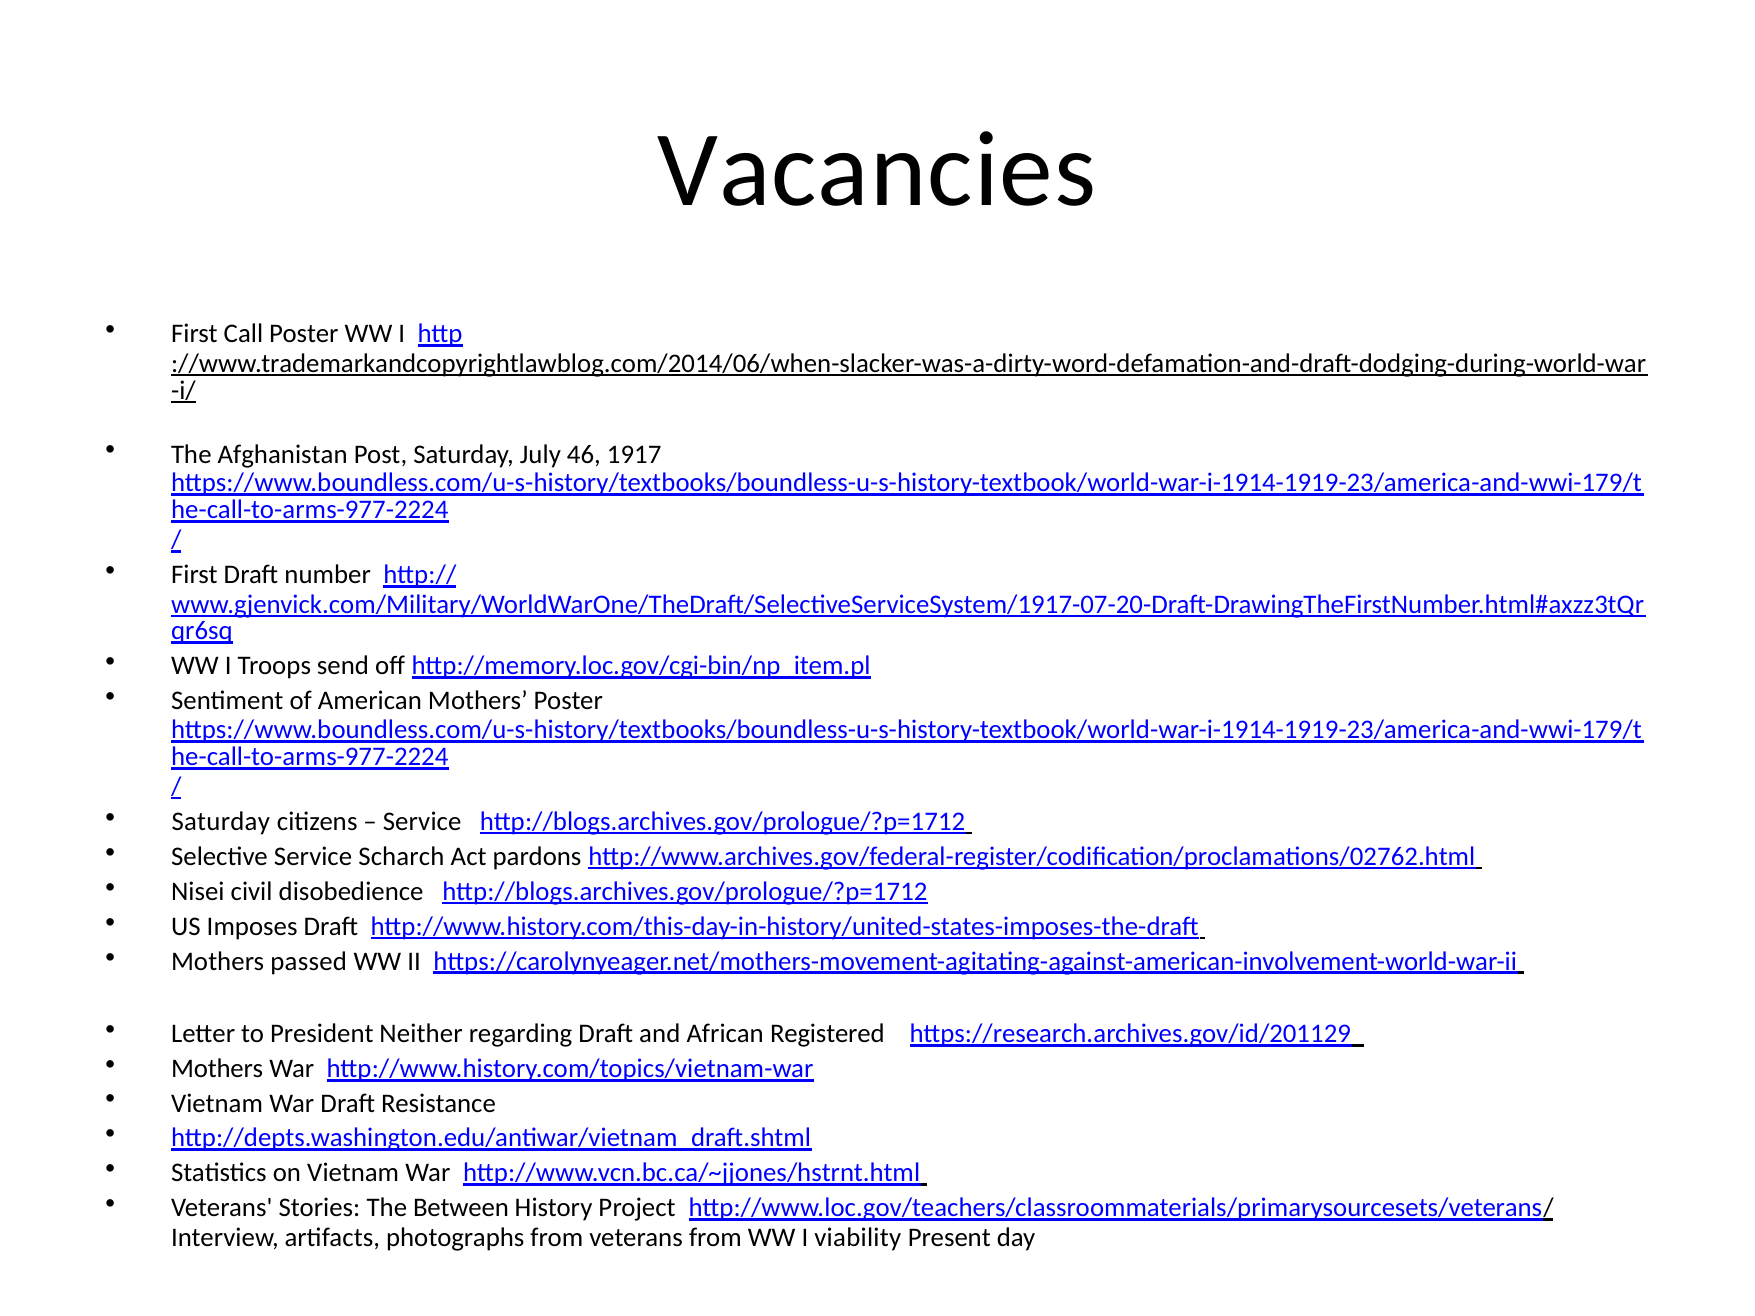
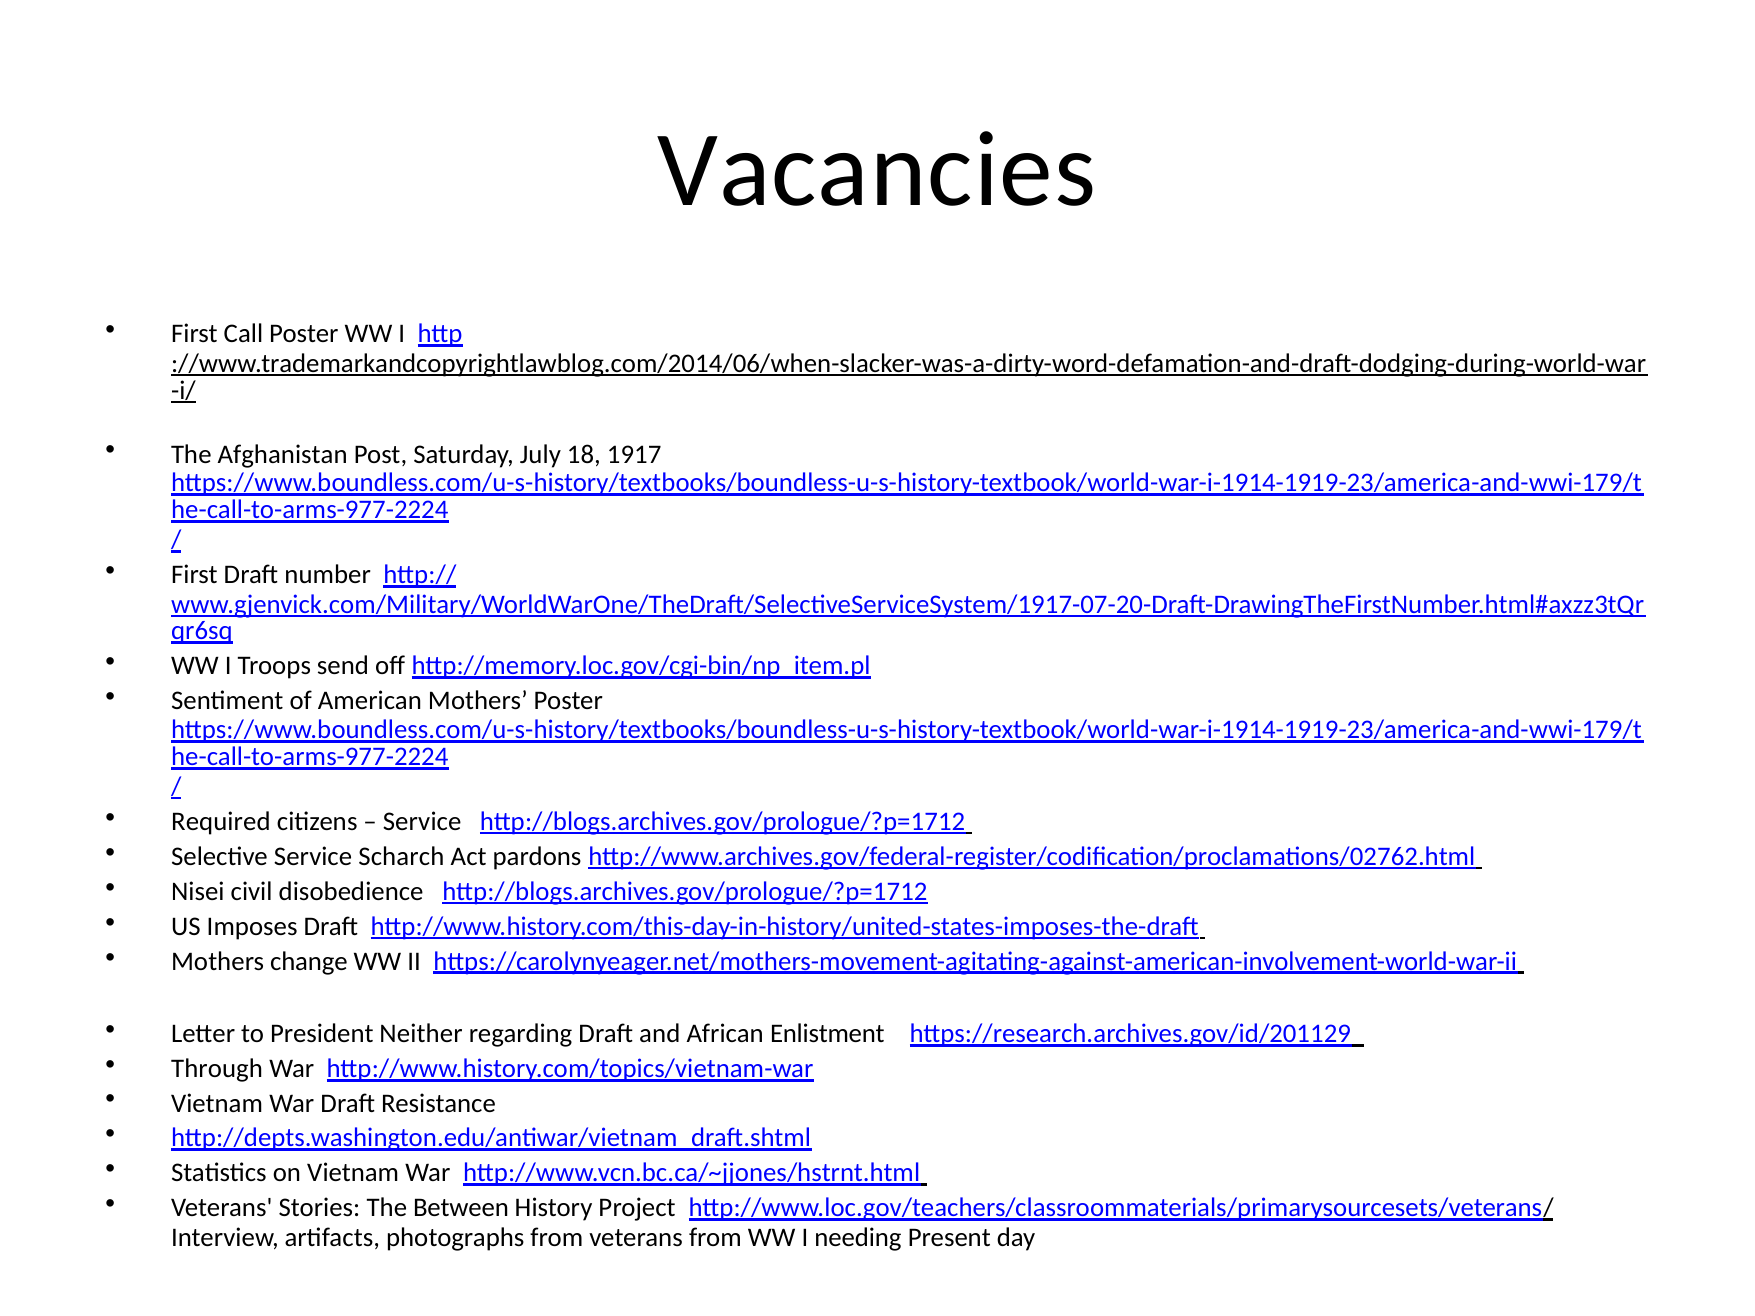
46: 46 -> 18 (584, 454)
Saturday: Saturday -> Required (221, 822)
passed: passed -> change (309, 961)
Registered: Registered -> Enlistment (827, 1034)
Mothers: Mothers -> Through (217, 1069)
viability: viability -> needing (858, 1238)
